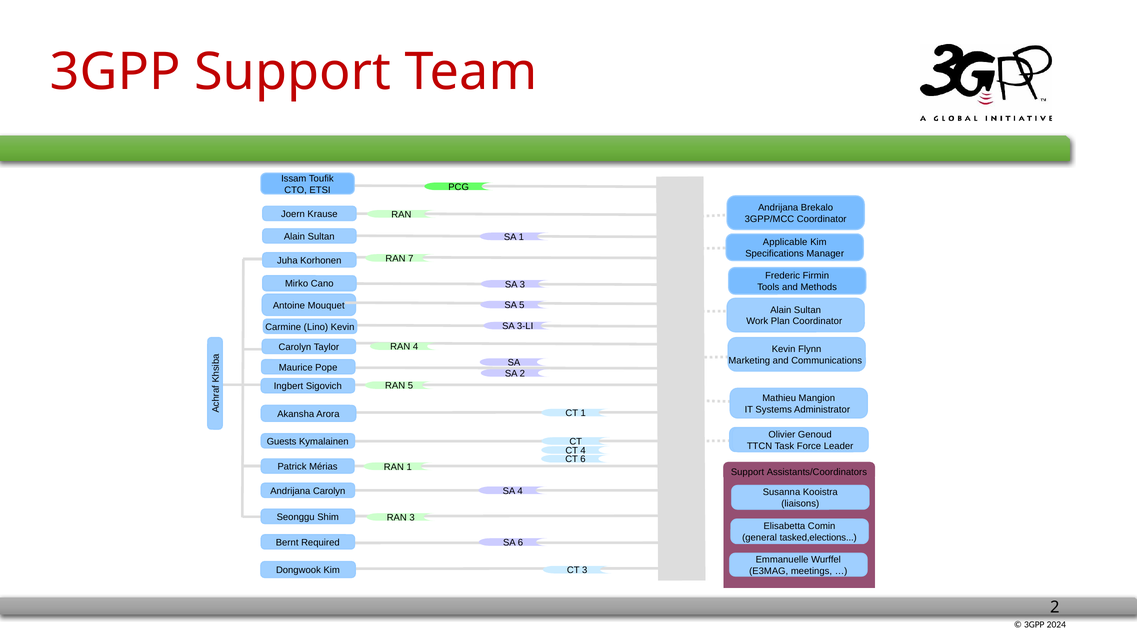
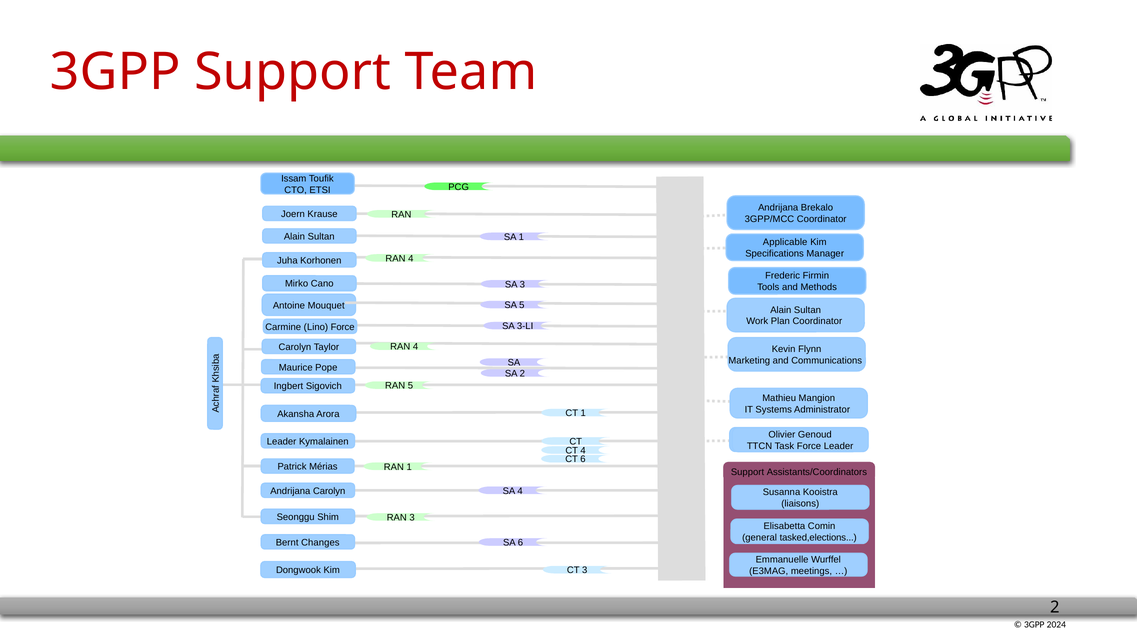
7: 7 -> 4 (411, 259)
Lino Kevin: Kevin -> Force (343, 327)
Guests: Guests -> Leader (282, 442)
Required: Required -> Changes (320, 543)
